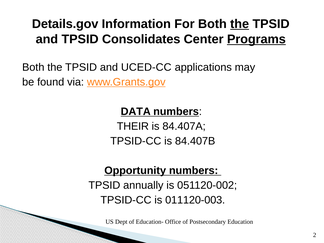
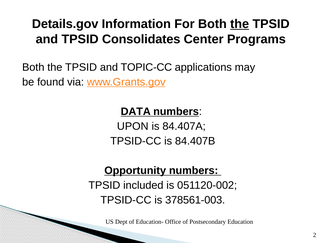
Programs underline: present -> none (256, 39)
UCED-CC: UCED-CC -> TOPIC-CC (146, 67)
THEIR: THEIR -> UPON (133, 126)
annually: annually -> included (143, 185)
011120-003: 011120-003 -> 378561-003 (195, 200)
